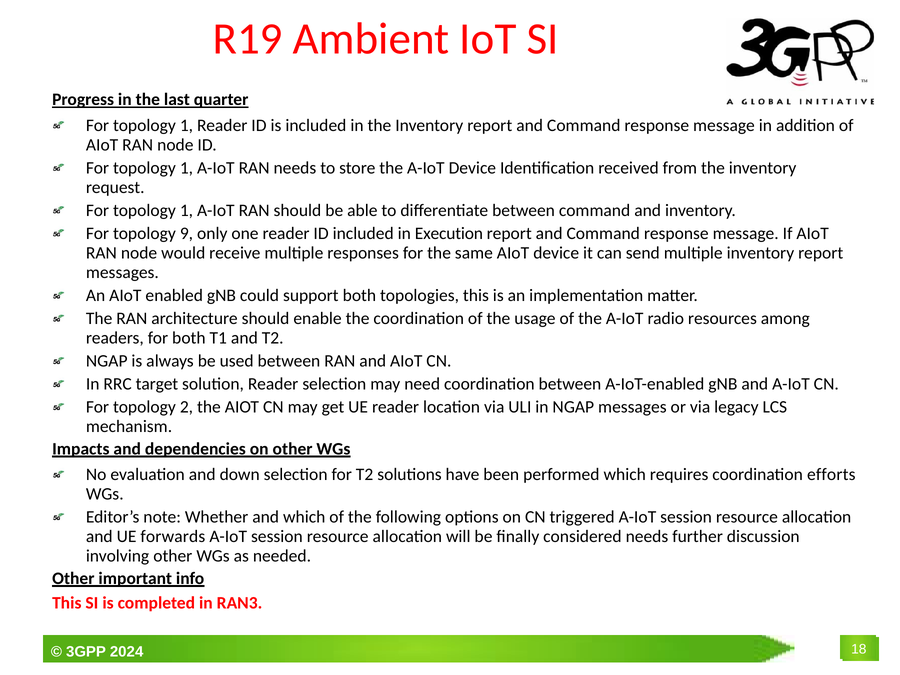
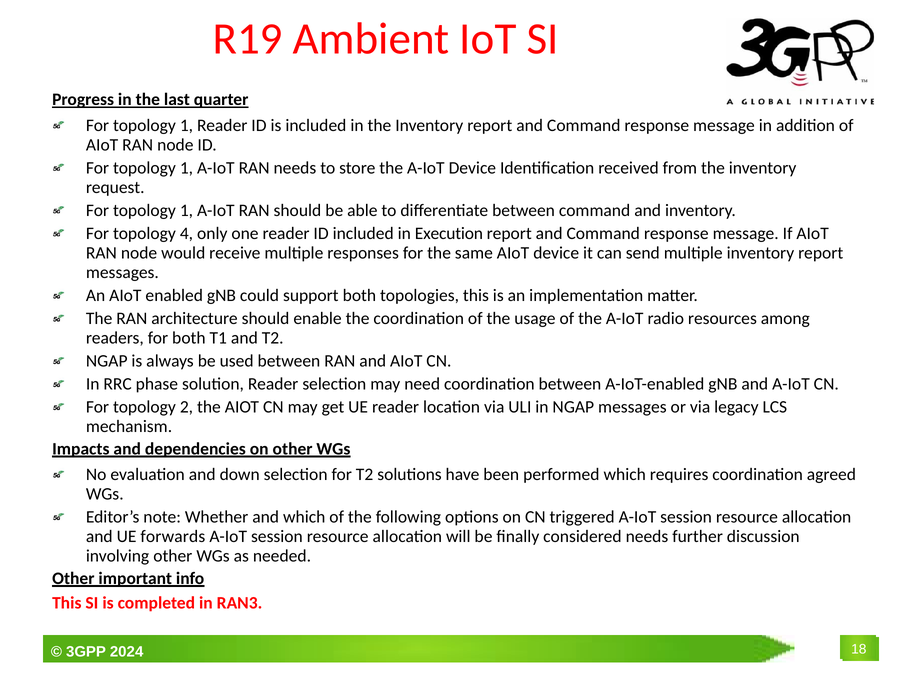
9: 9 -> 4 (186, 233)
target: target -> phase (157, 384)
efforts: efforts -> agreed (831, 475)
